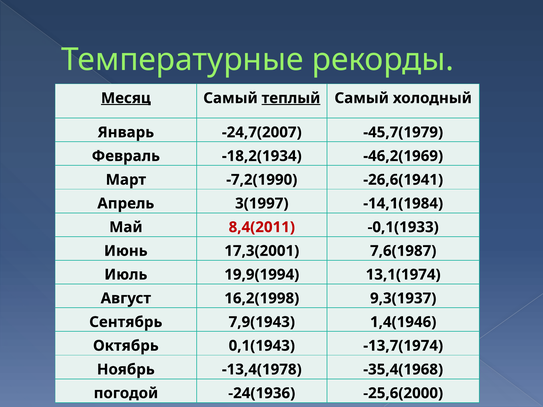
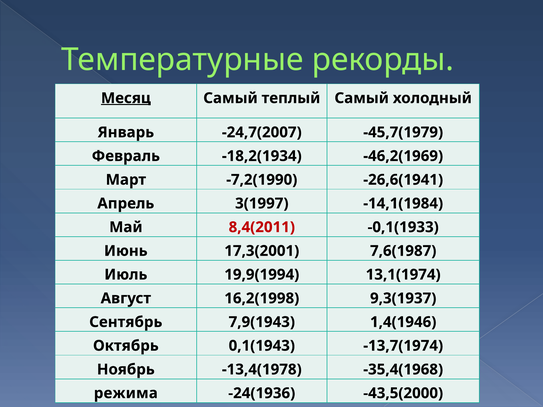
теплый underline: present -> none (291, 98)
погодой: погодой -> режима (126, 393)
-25,6(2000: -25,6(2000 -> -43,5(2000 (403, 393)
